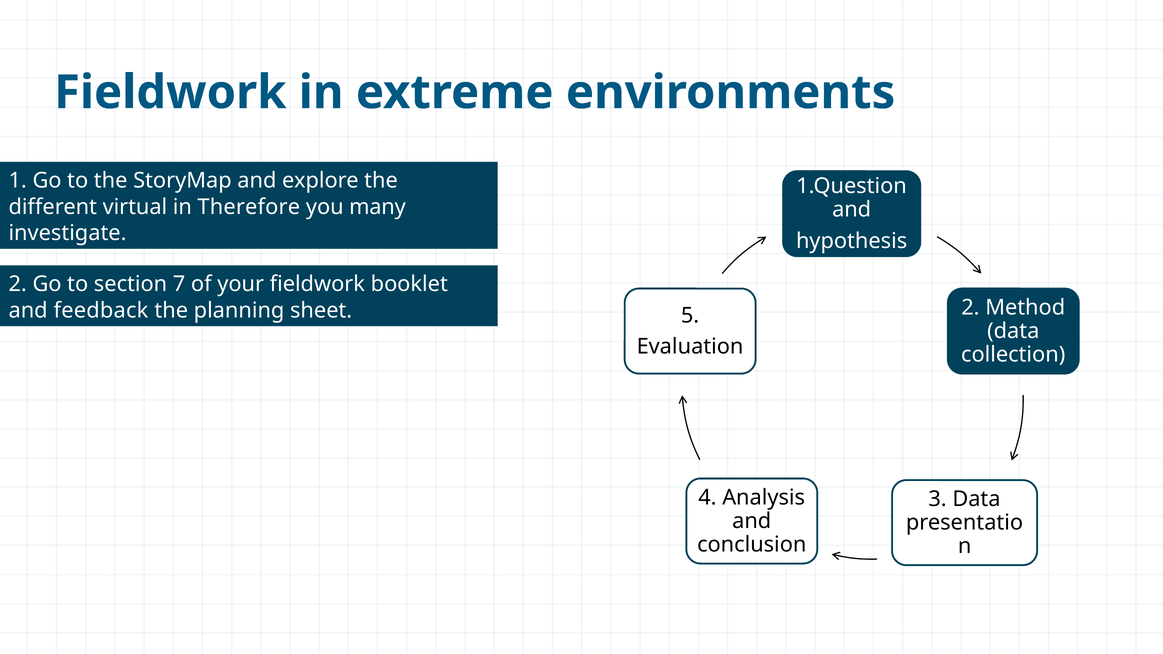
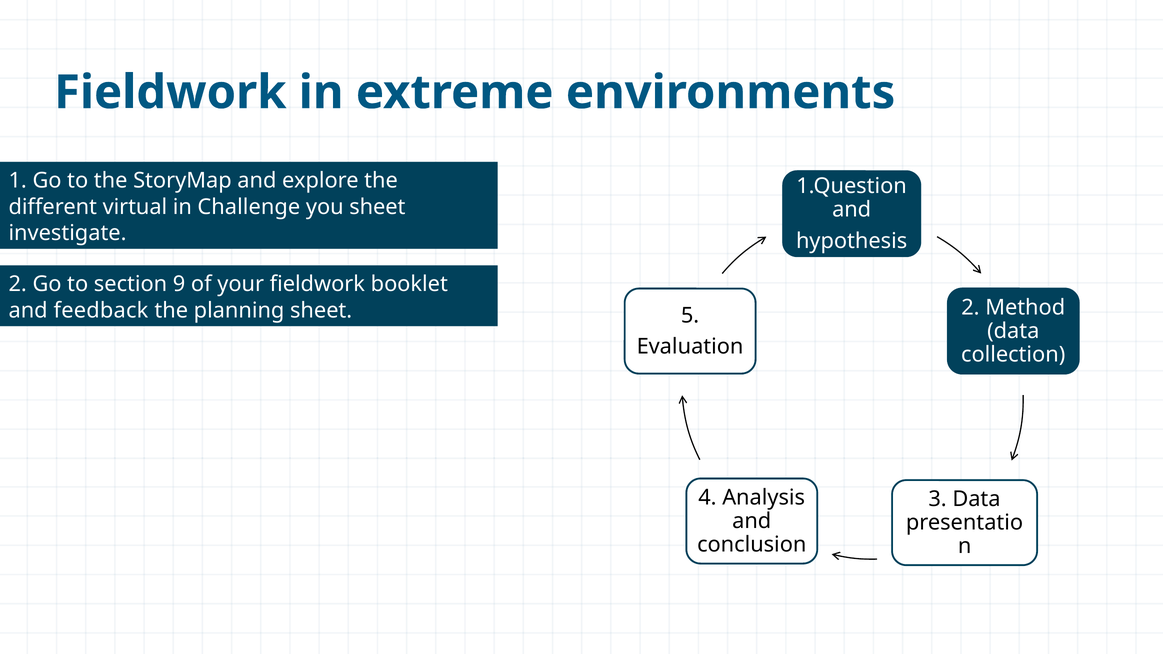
Therefore: Therefore -> Challenge (249, 207)
you many: many -> sheet (377, 207)
7: 7 -> 9 (179, 284)
